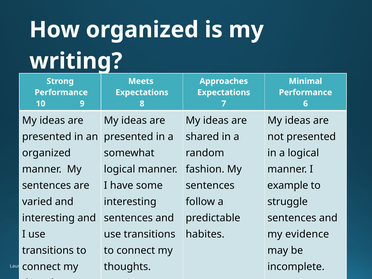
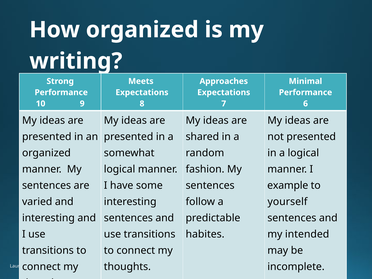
struggle: struggle -> yourself (287, 202)
evidence: evidence -> intended (307, 234)
